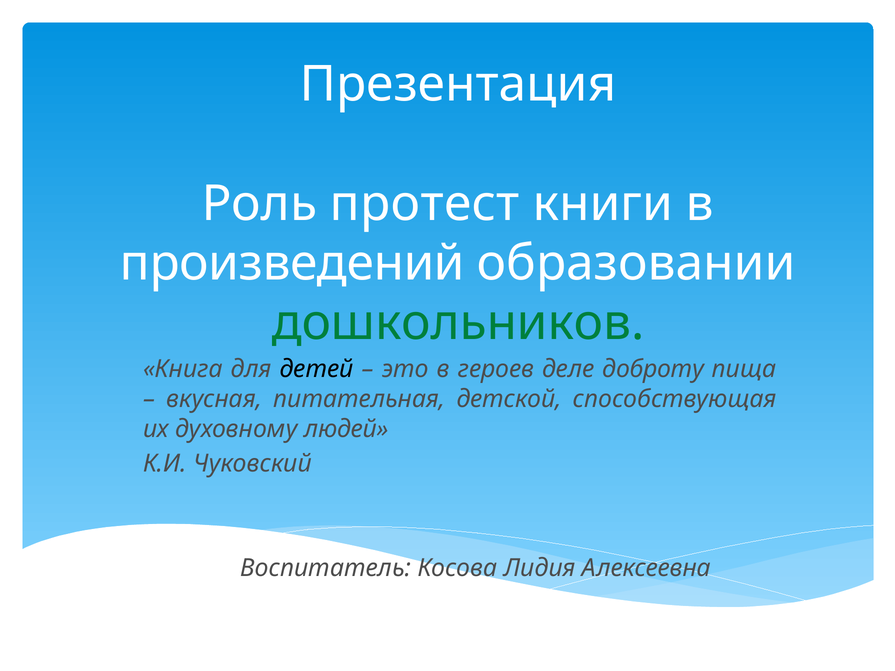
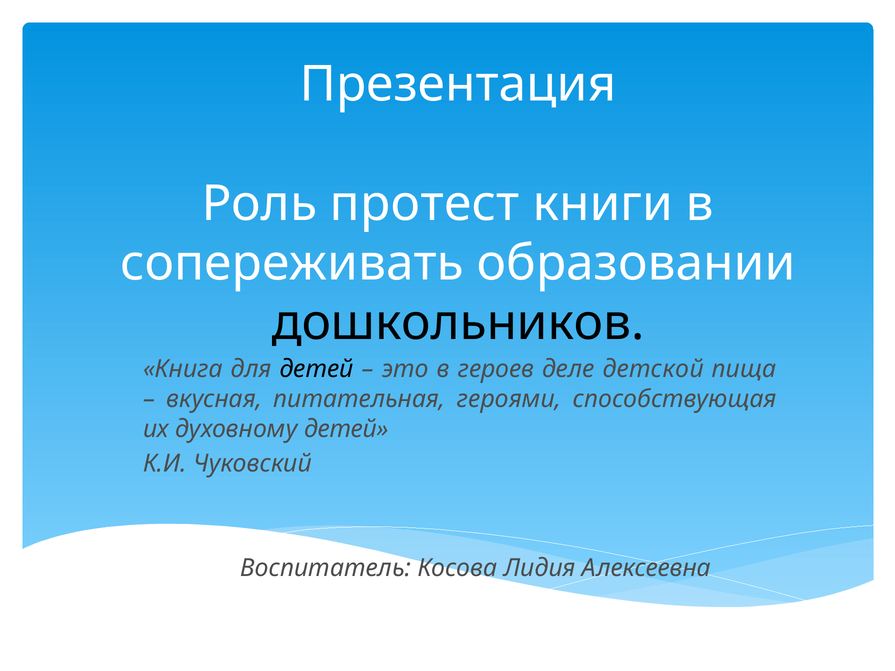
произведений: произведений -> сопереживать (292, 263)
дошкольников colour: green -> black (458, 323)
доброту: доброту -> детской (653, 369)
детской: детской -> героями (509, 399)
духовному людей: людей -> детей (346, 429)
